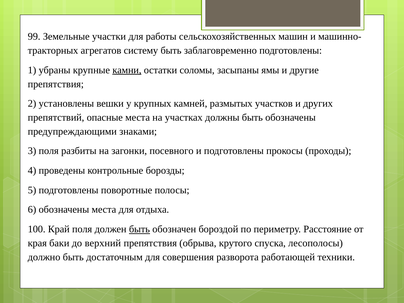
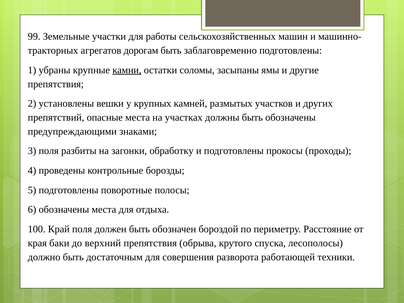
систему: систему -> дорогам (141, 51)
посевного: посевного -> обработку (172, 151)
быть underline: present -> none (139, 229)
